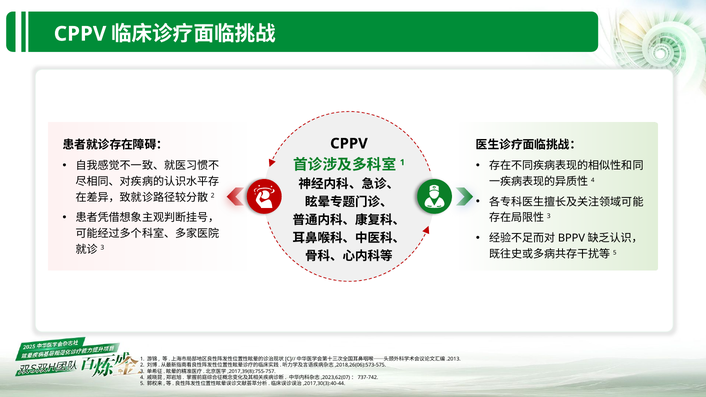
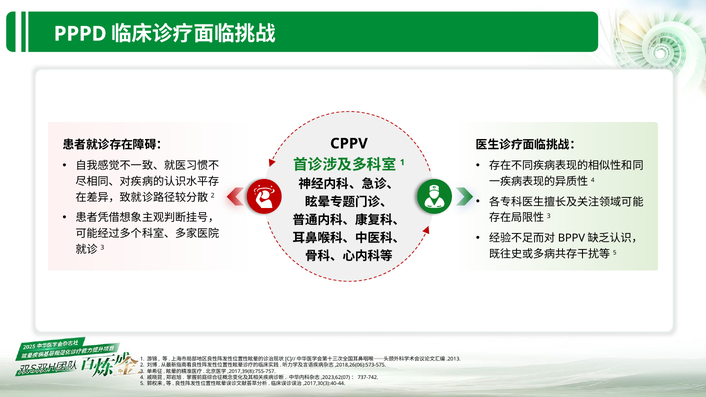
CPPV: CPPV -> PPPD (80, 34)
